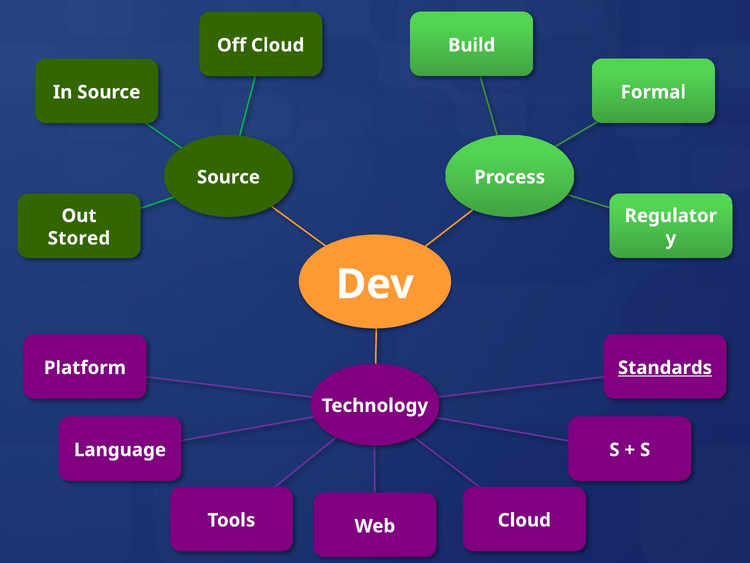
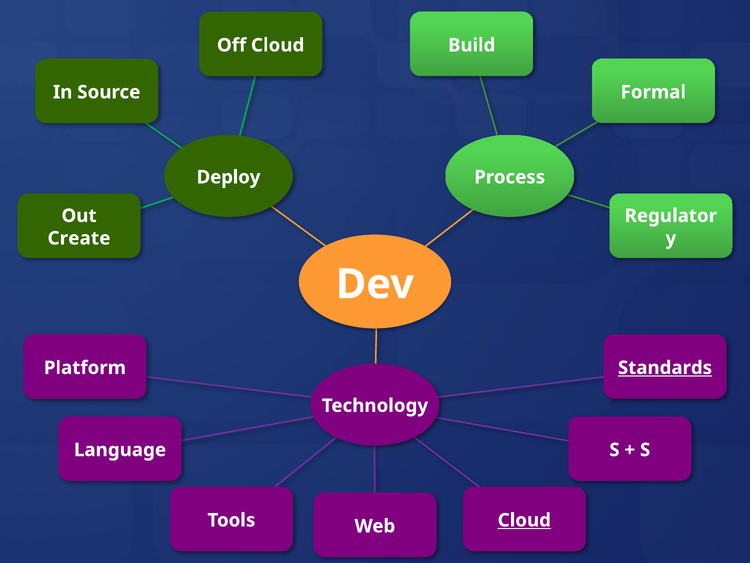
Source: Source -> Deploy (229, 177)
Stored: Stored -> Create (79, 238)
Cloud underline: none -> present (524, 520)
